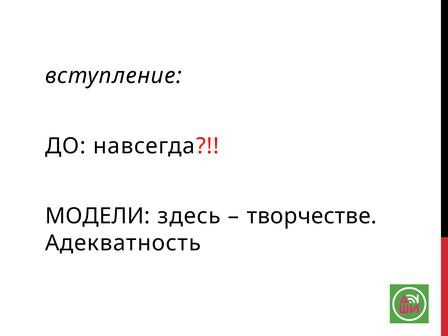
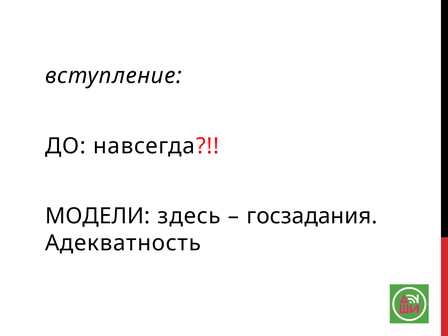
творчестве: творчестве -> госзадания (312, 216)
